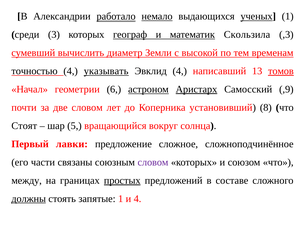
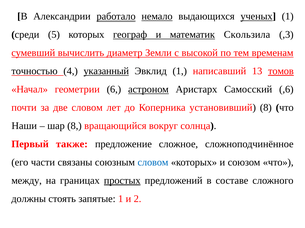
3: 3 -> 5 (54, 35)
указывать: указывать -> указанный (106, 71)
Эвклид 4: 4 -> 1 (180, 71)
Аристарх underline: present -> none (196, 90)
,9: ,9 -> ,6 (286, 90)
Стоят: Стоят -> Наши (24, 126)
шар 5: 5 -> 8 (74, 126)
лавки: лавки -> также (72, 144)
словом colour: purple -> blue (153, 163)
должны underline: present -> none (29, 199)
и 4: 4 -> 2 (138, 199)
